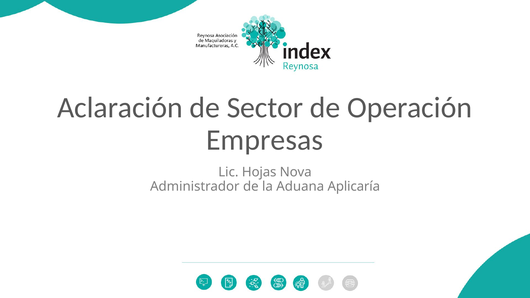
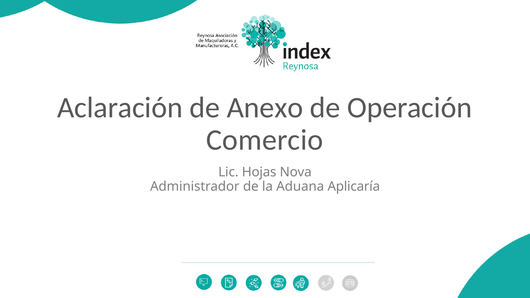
Sector: Sector -> Anexo (265, 108)
Empresas: Empresas -> Comercio (265, 140)
